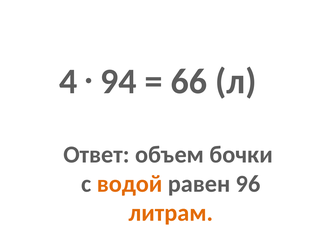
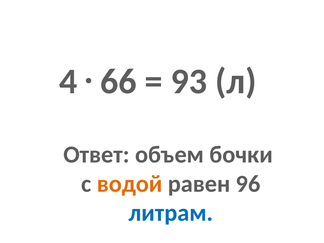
94: 94 -> 66 (118, 81)
66: 66 -> 93 (189, 81)
литрам colour: orange -> blue (171, 213)
